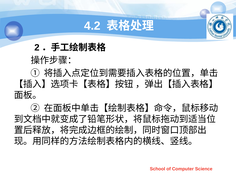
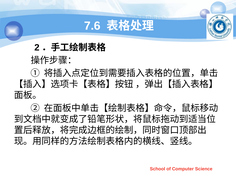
4.2: 4.2 -> 7.6 (92, 26)
